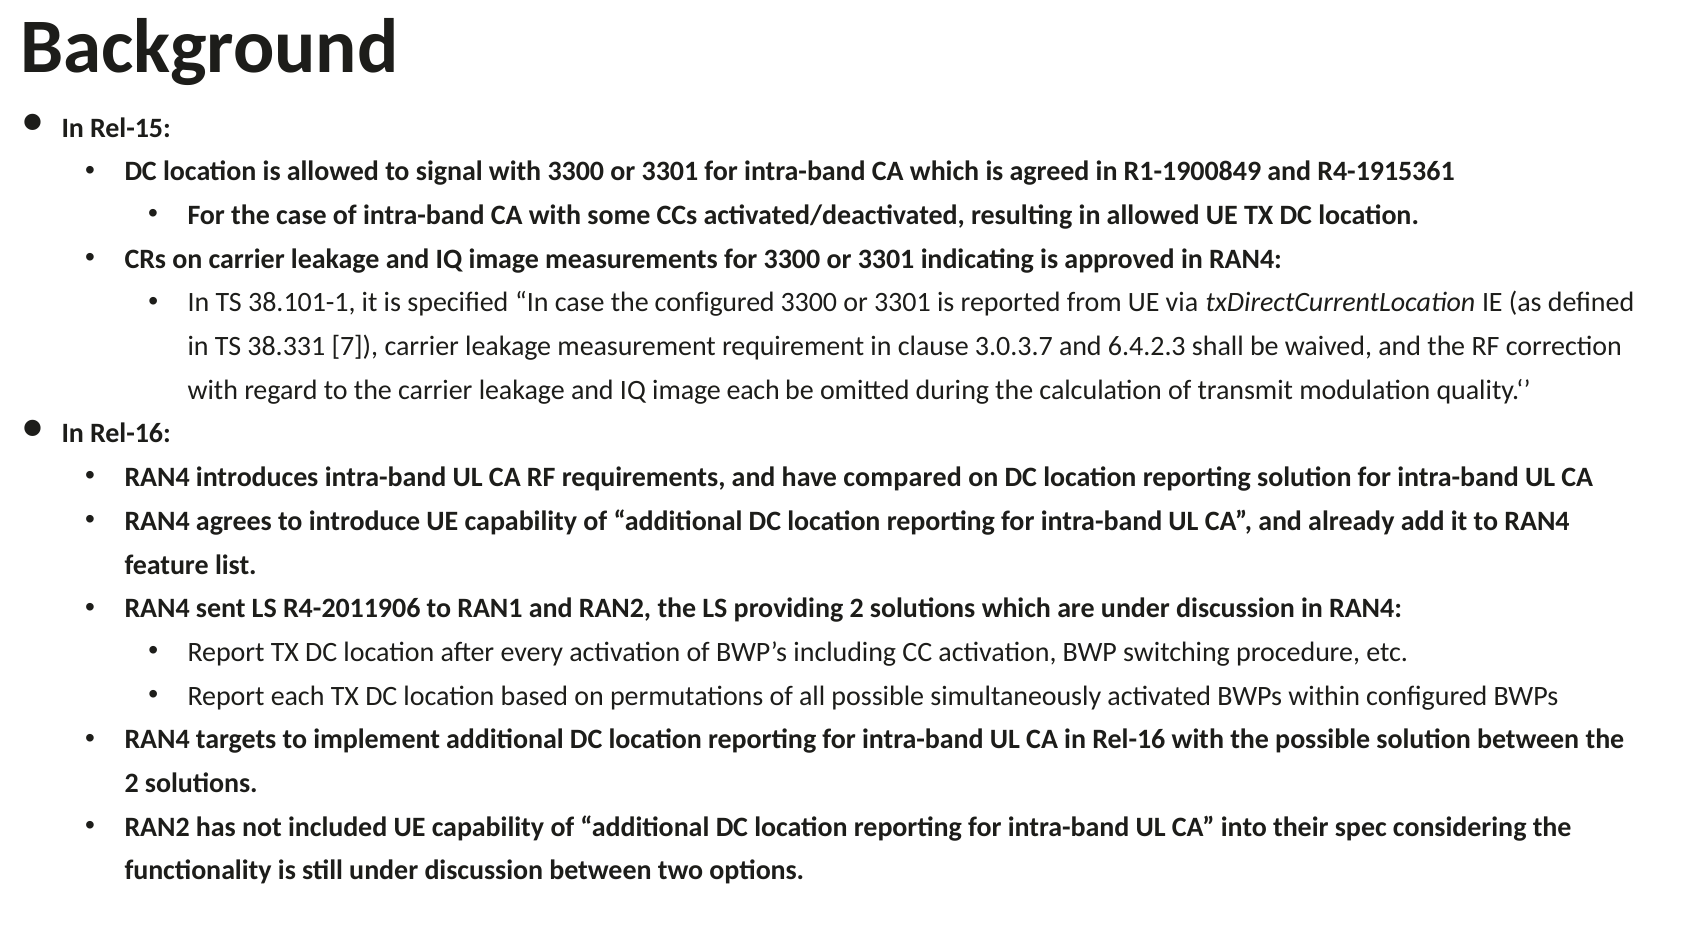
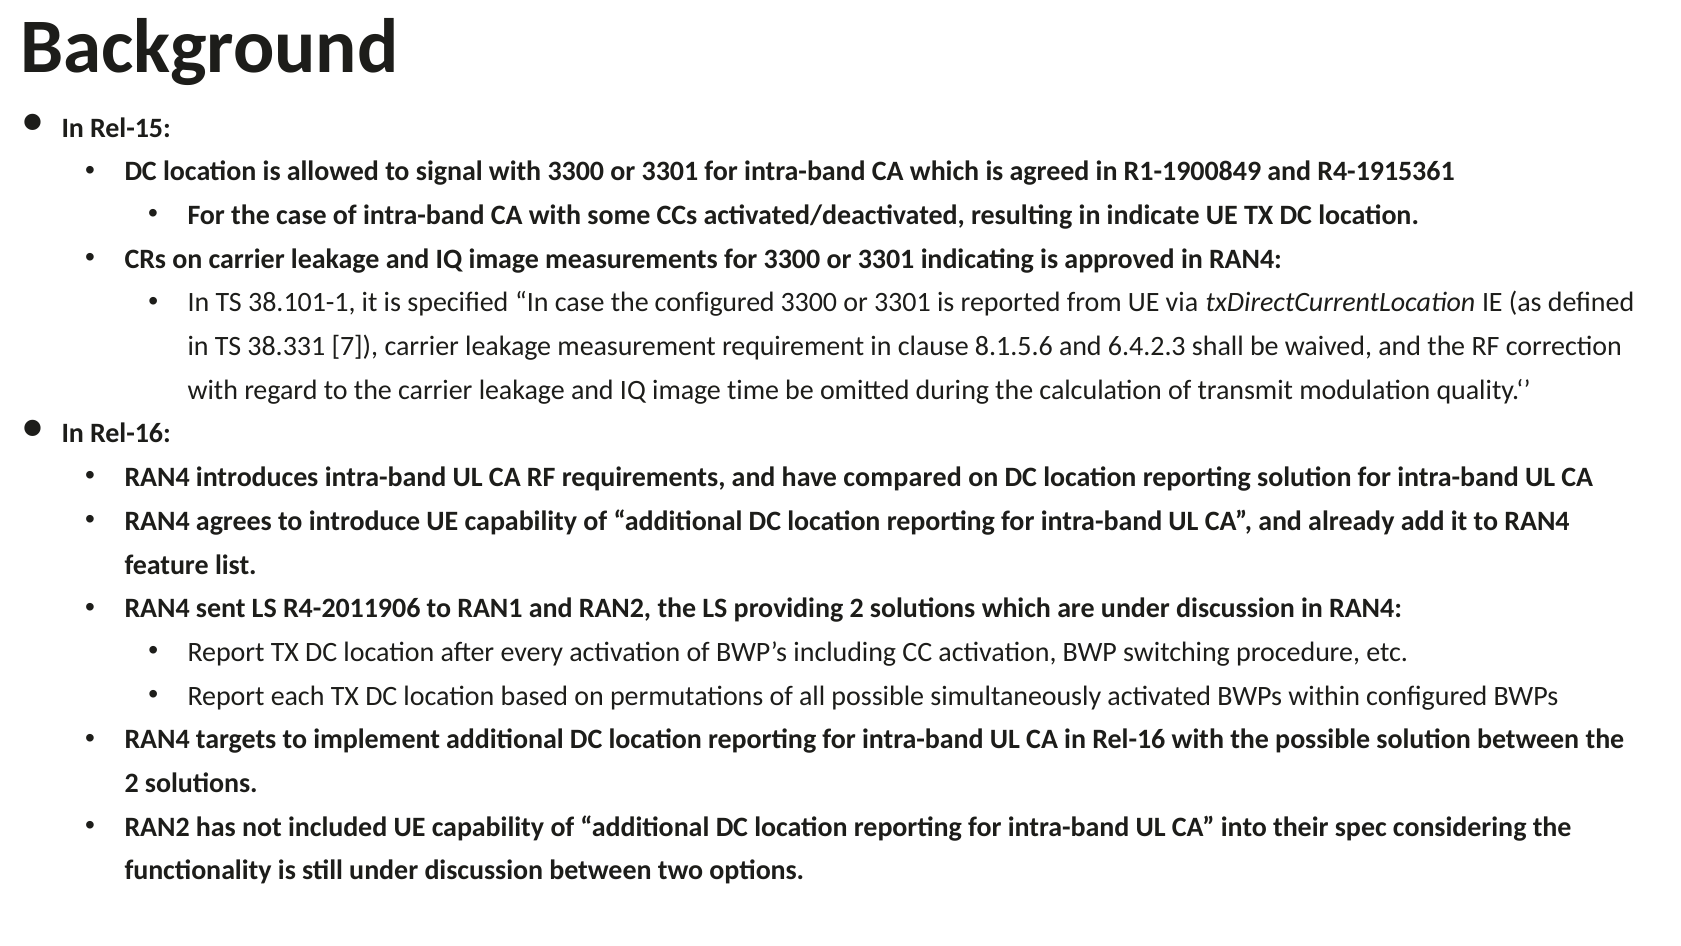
in allowed: allowed -> indicate (1153, 215)
3.0.3.7: 3.0.3.7 -> 8.1.5.6 (1014, 346)
image each: each -> time (753, 390)
